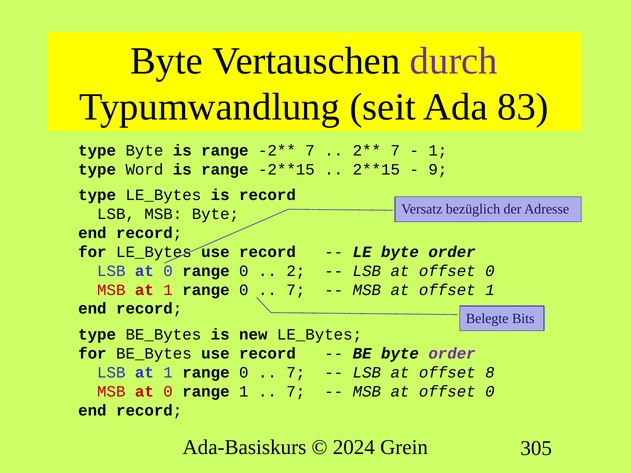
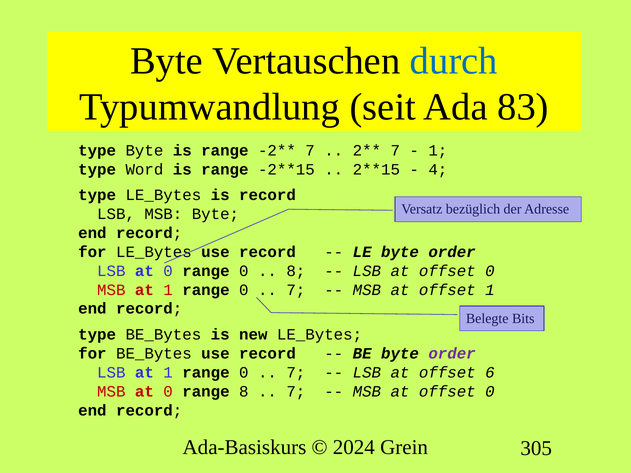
durch colour: purple -> blue (454, 61)
9: 9 -> 4 (438, 169)
2: 2 -> 8 (296, 271)
8: 8 -> 6 (490, 373)
range 1: 1 -> 8 (244, 392)
